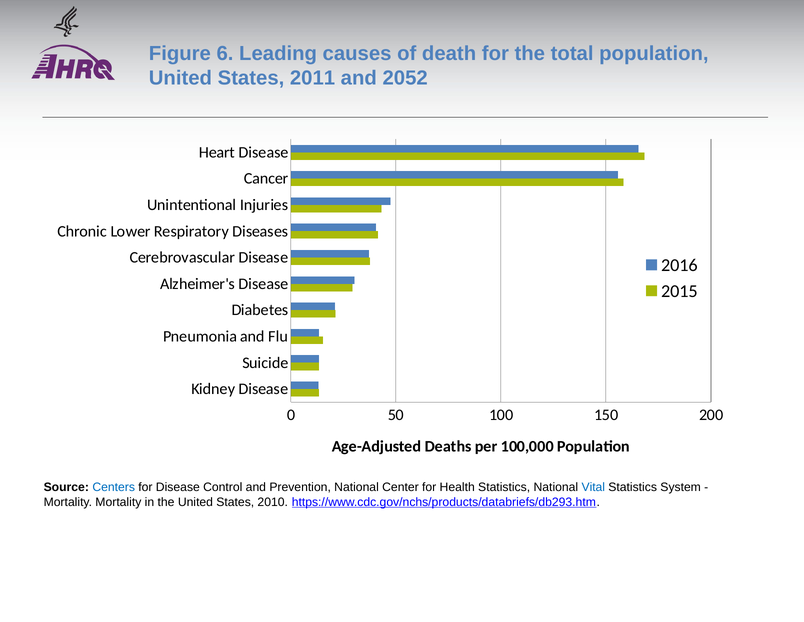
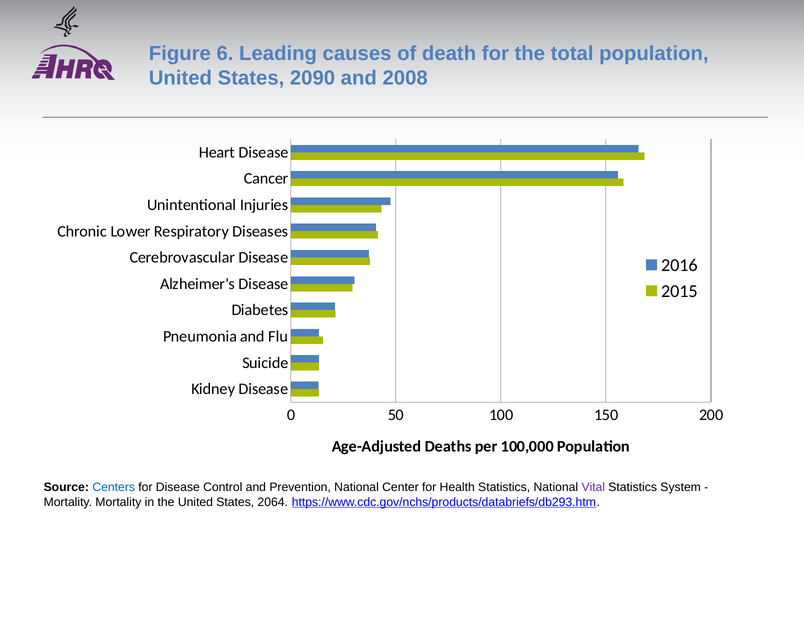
2011: 2011 -> 2090 (313, 78)
2052: 2052 -> 2008 (405, 78)
Vital colour: blue -> purple (593, 487)
2010: 2010 -> 2064 (273, 501)
